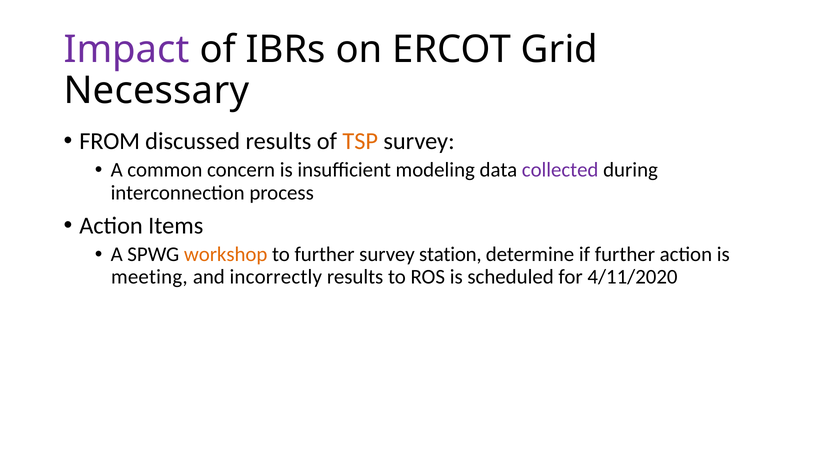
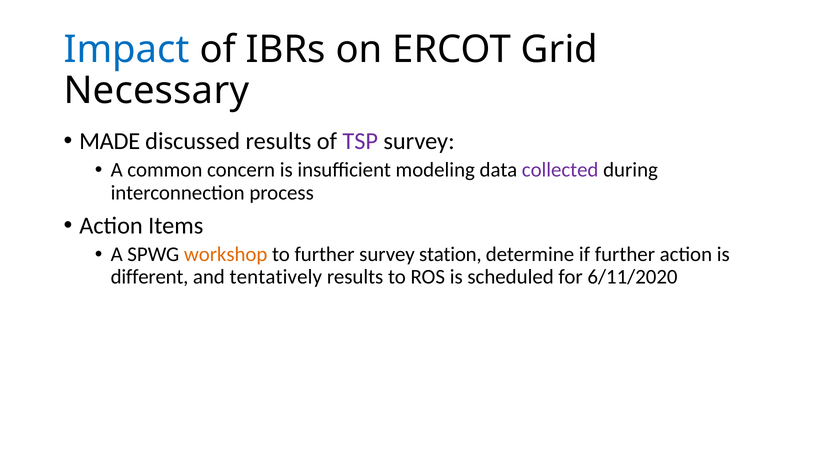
Impact colour: purple -> blue (127, 49)
FROM: FROM -> MADE (110, 141)
TSP colour: orange -> purple (360, 141)
meeting: meeting -> different (150, 277)
incorrectly: incorrectly -> tentatively (276, 277)
4/11/2020: 4/11/2020 -> 6/11/2020 (632, 277)
